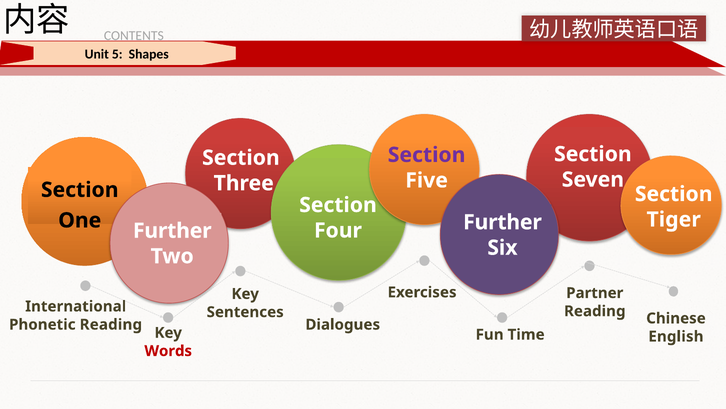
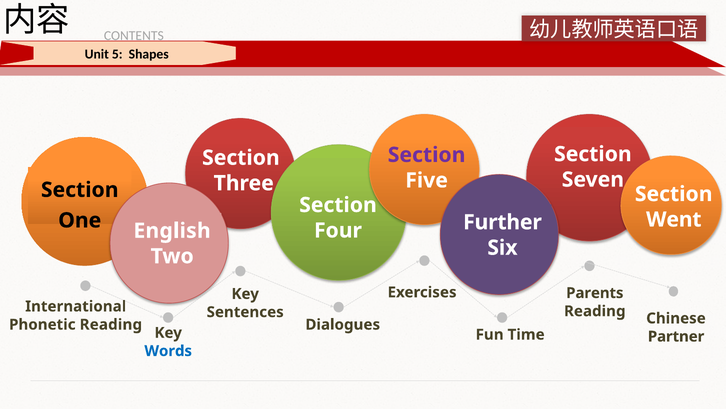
Tiger: Tiger -> Went (674, 219)
Further: Further -> English (172, 230)
Partner: Partner -> Parents (595, 293)
English: English -> Partner (676, 336)
Words colour: red -> blue (168, 351)
